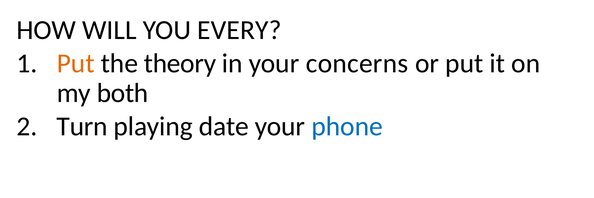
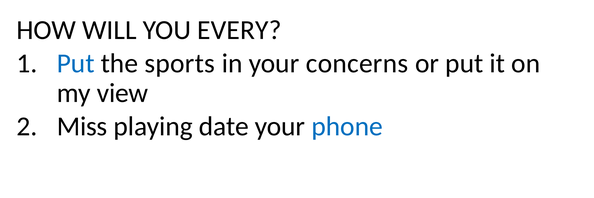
Put colour: orange -> blue (76, 63)
theory: theory -> sports (180, 63)
both: both -> view (123, 93)
Turn: Turn -> Miss (82, 126)
